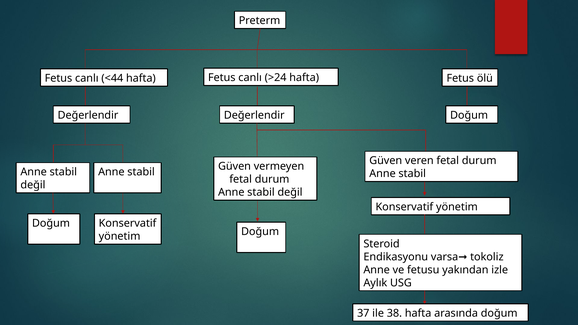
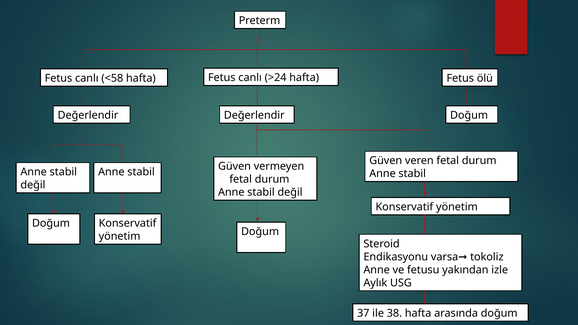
<44: <44 -> <58 (112, 78)
